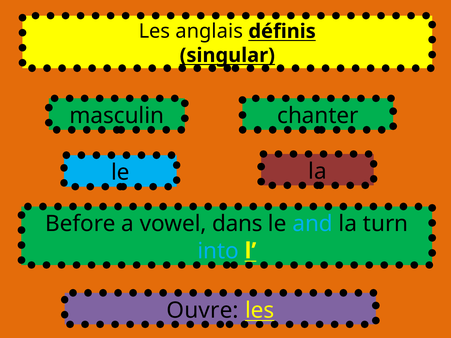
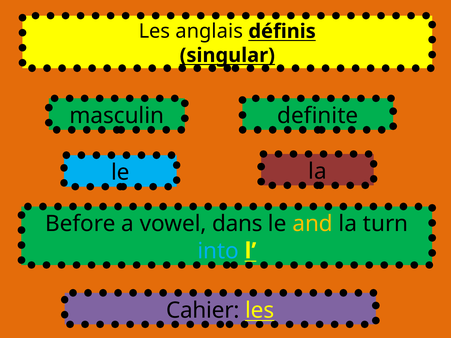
chanter: chanter -> definite (318, 116)
and colour: light blue -> yellow (313, 224)
Ouvre: Ouvre -> Cahier (203, 310)
